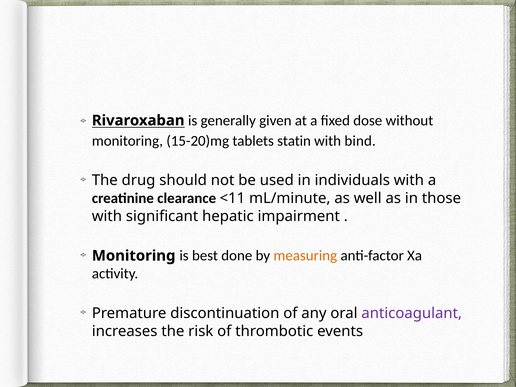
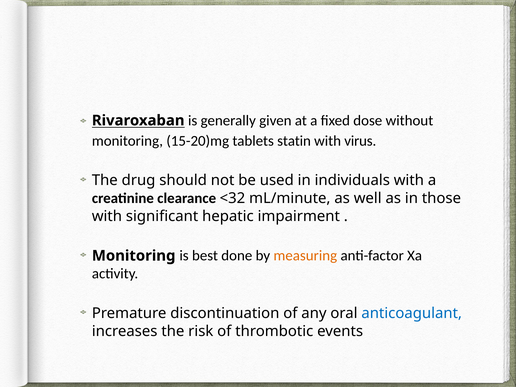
bind: bind -> virus (360, 141)
<11: <11 -> <32 (232, 198)
anticoagulant colour: purple -> blue (412, 313)
